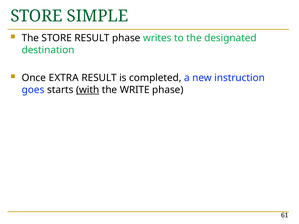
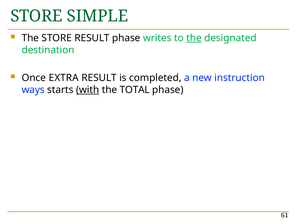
the underline: none -> present (194, 38)
goes: goes -> ways (33, 90)
WRITE: WRITE -> TOTAL (135, 90)
